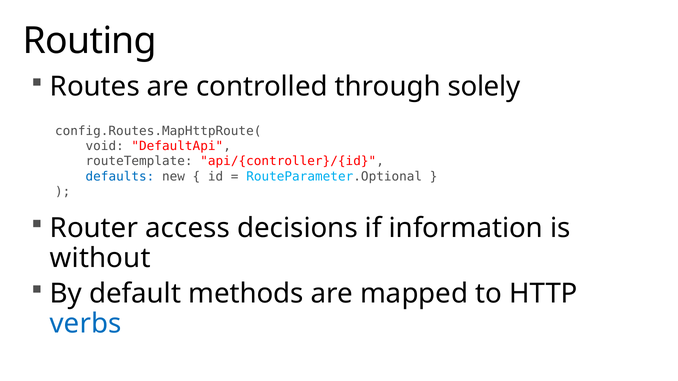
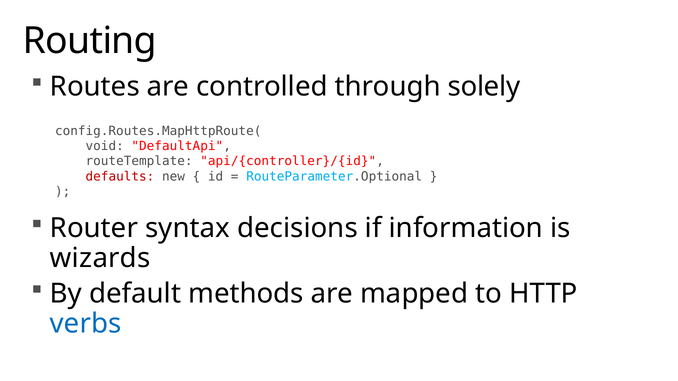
defaults colour: blue -> red (120, 177)
access: access -> syntax (188, 228)
without: without -> wizards (100, 258)
